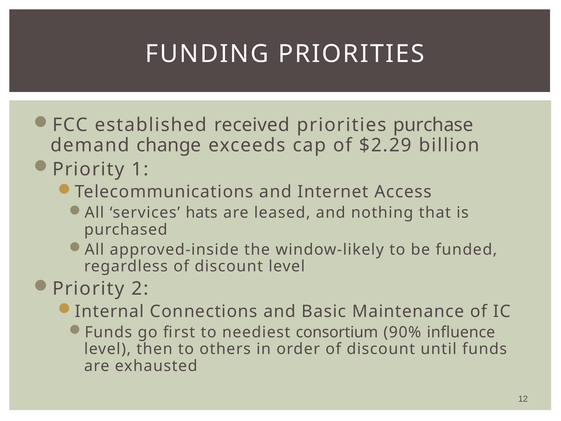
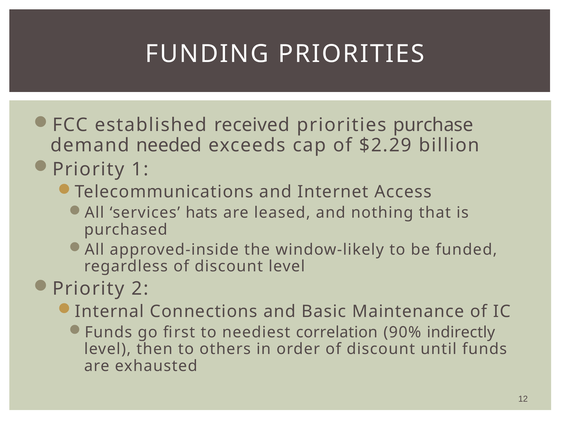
change: change -> needed (169, 145)
consortium: consortium -> correlation (337, 332)
influence: influence -> indirectly (461, 332)
